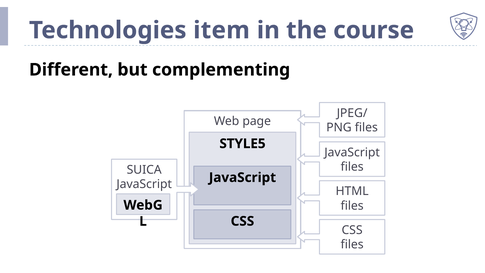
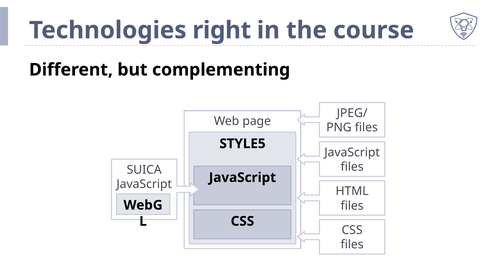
item: item -> right (222, 30)
